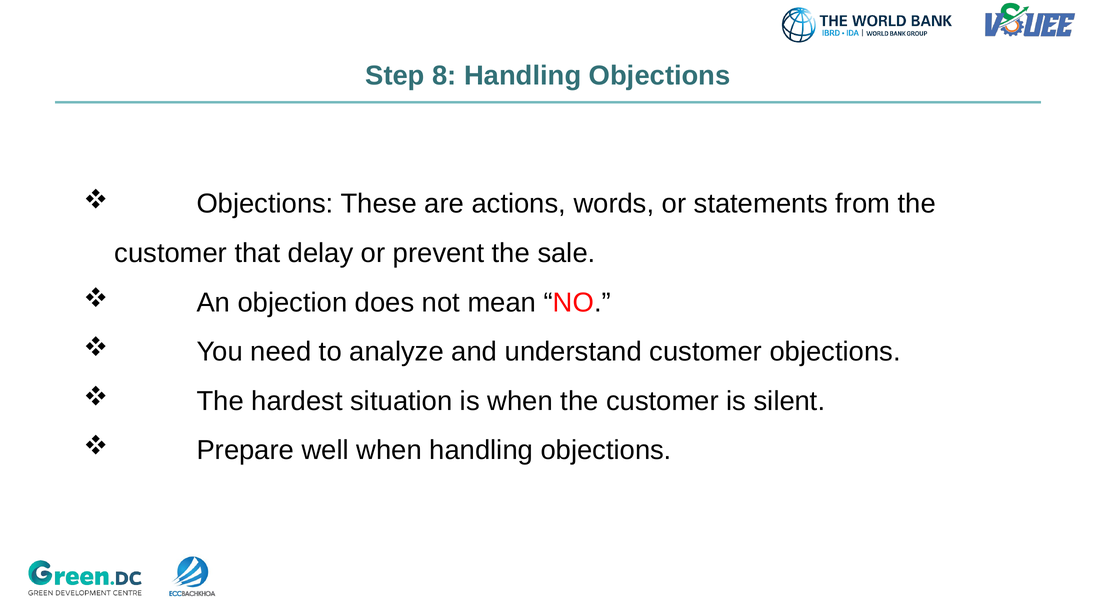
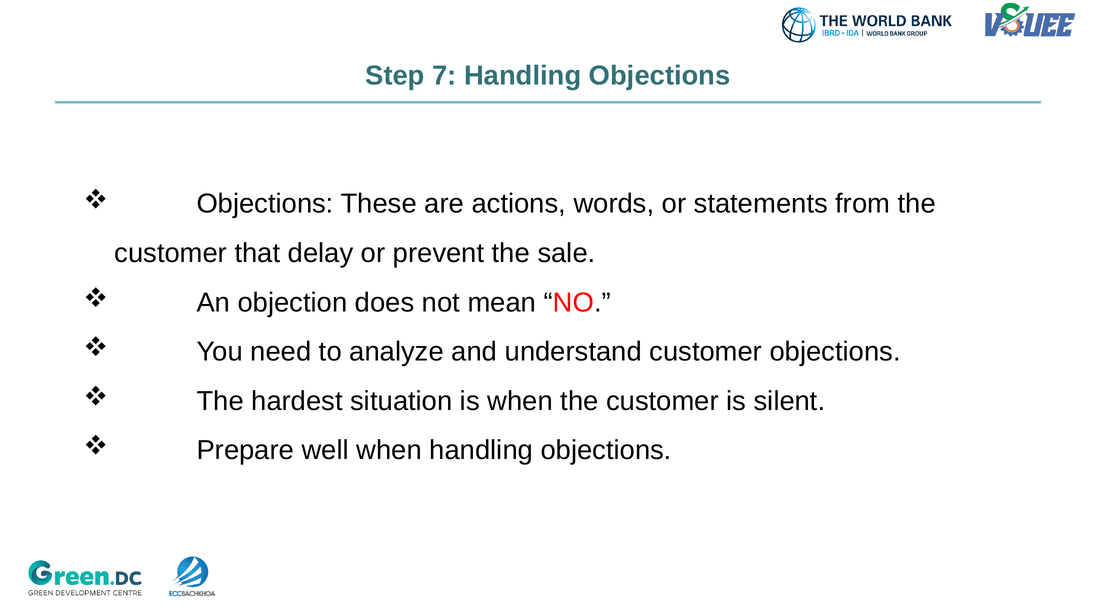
8: 8 -> 7 (444, 76)
